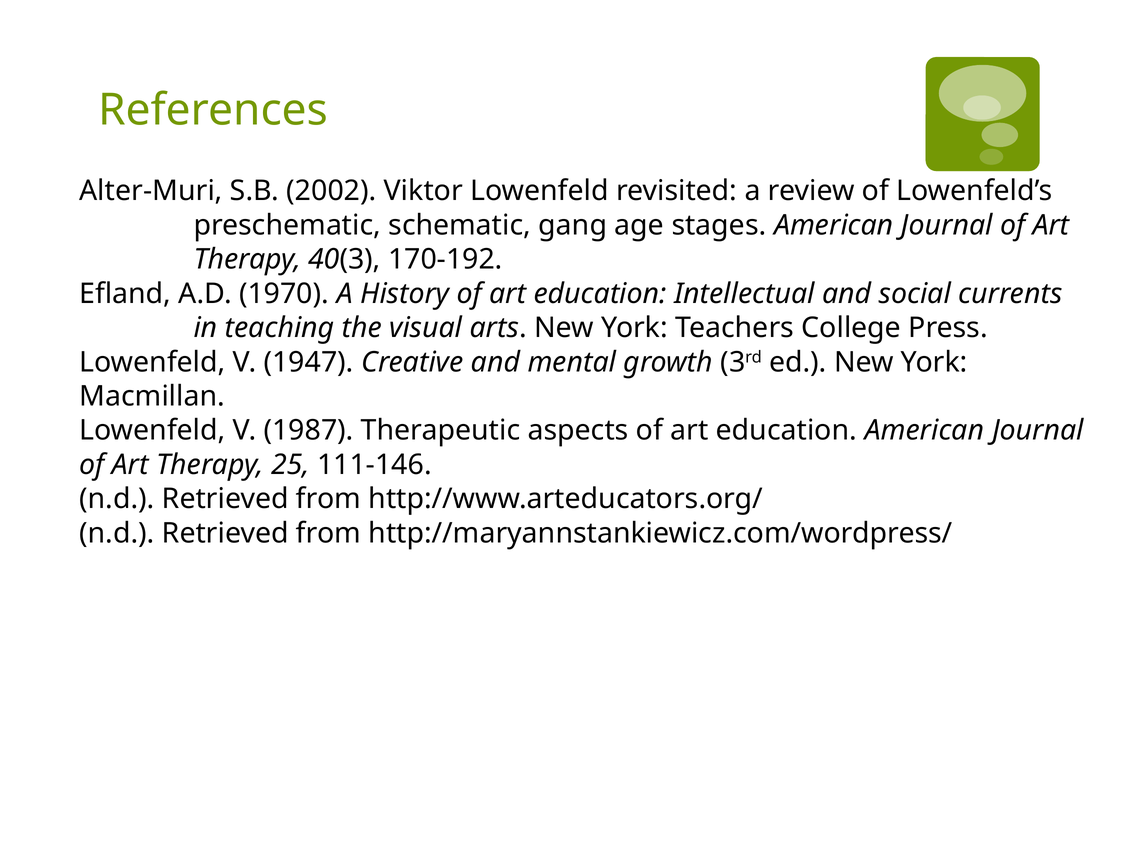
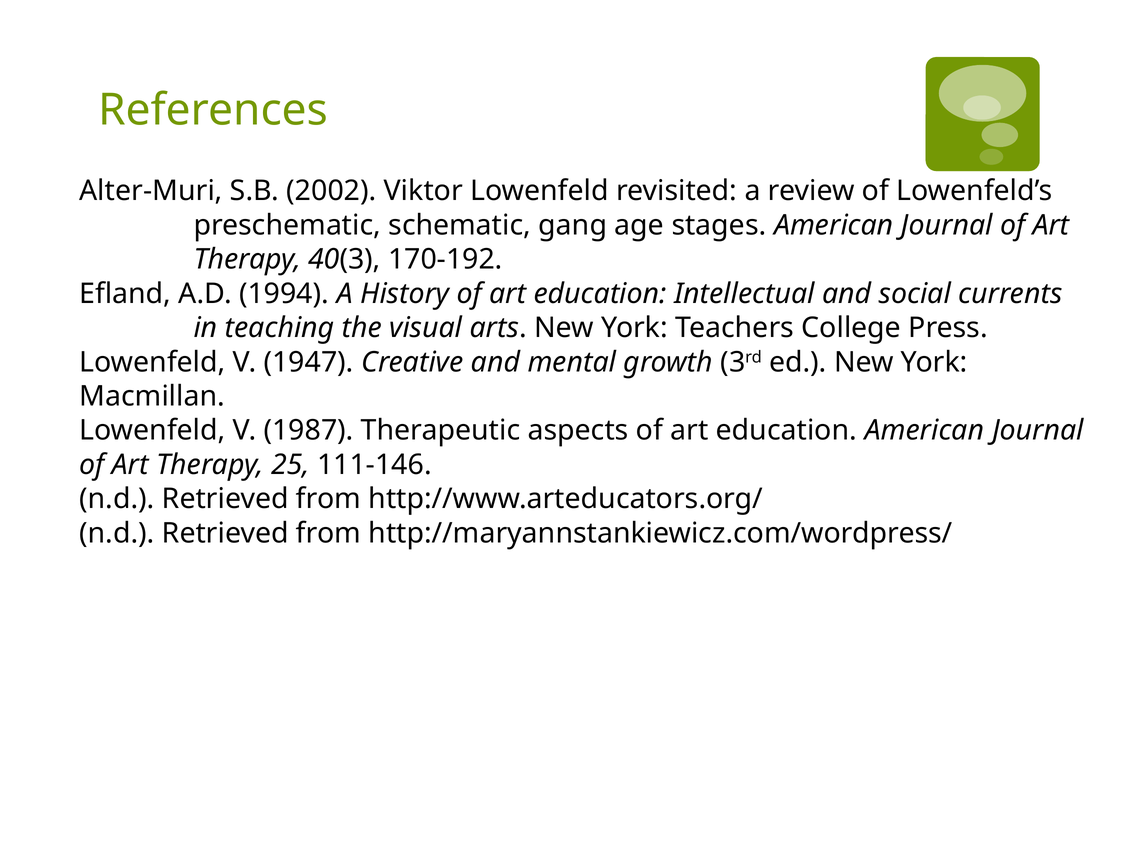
1970: 1970 -> 1994 (284, 294)
